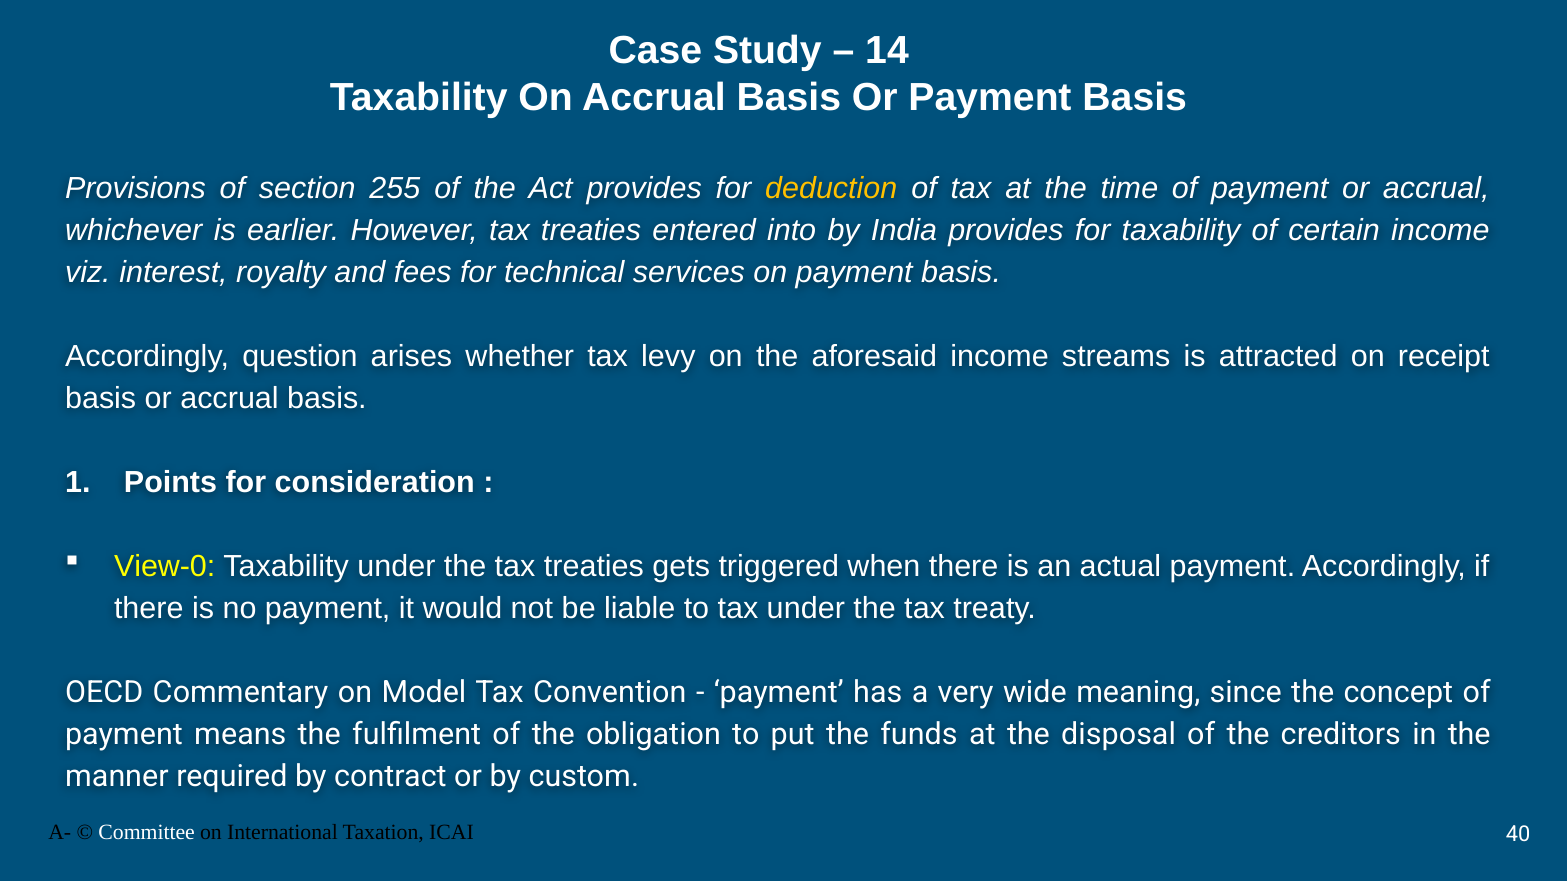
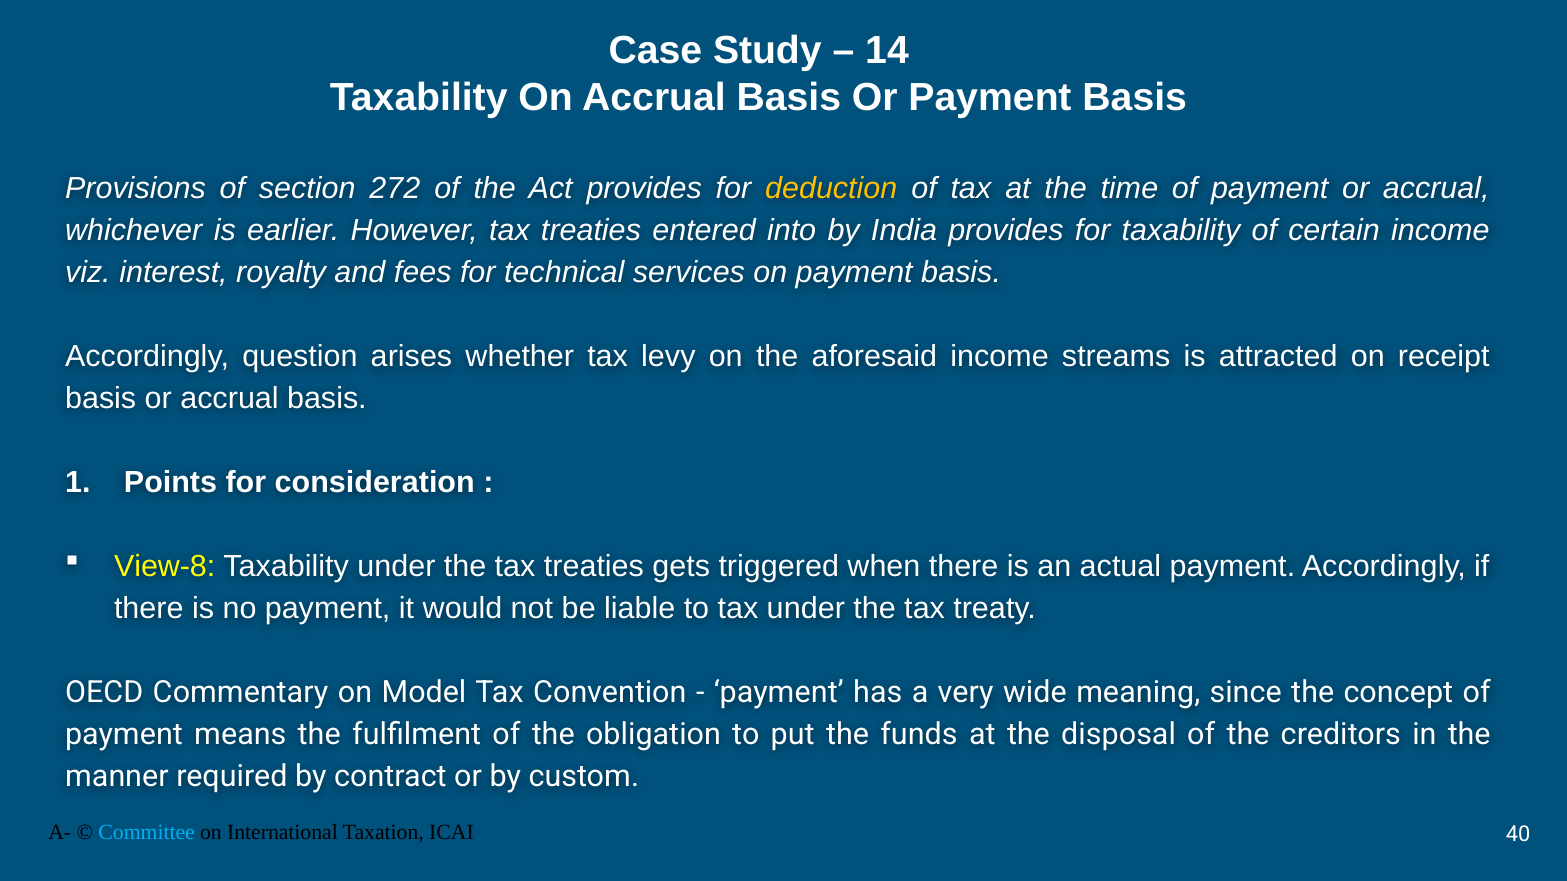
255: 255 -> 272 (395, 189)
View-0: View-0 -> View-8 (165, 567)
Committee colour: white -> light blue (147, 833)
